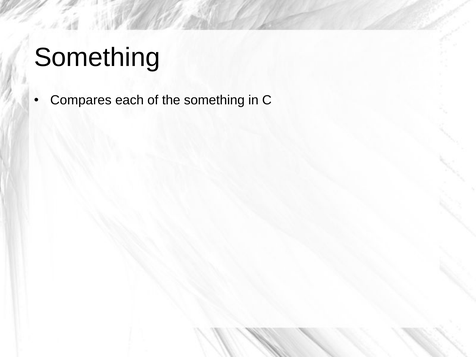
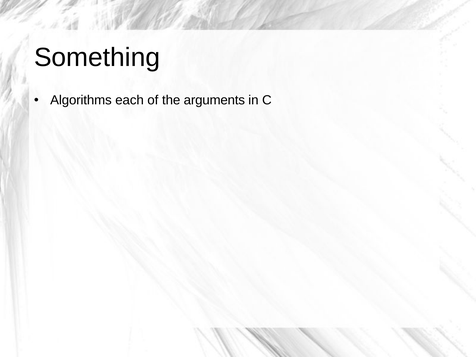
Compares: Compares -> Algorithms (81, 100)
the something: something -> arguments (214, 100)
